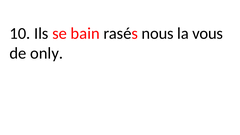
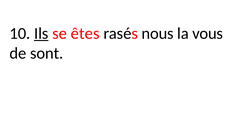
Ils underline: none -> present (41, 33)
bain: bain -> êtes (85, 33)
only: only -> sont (47, 53)
